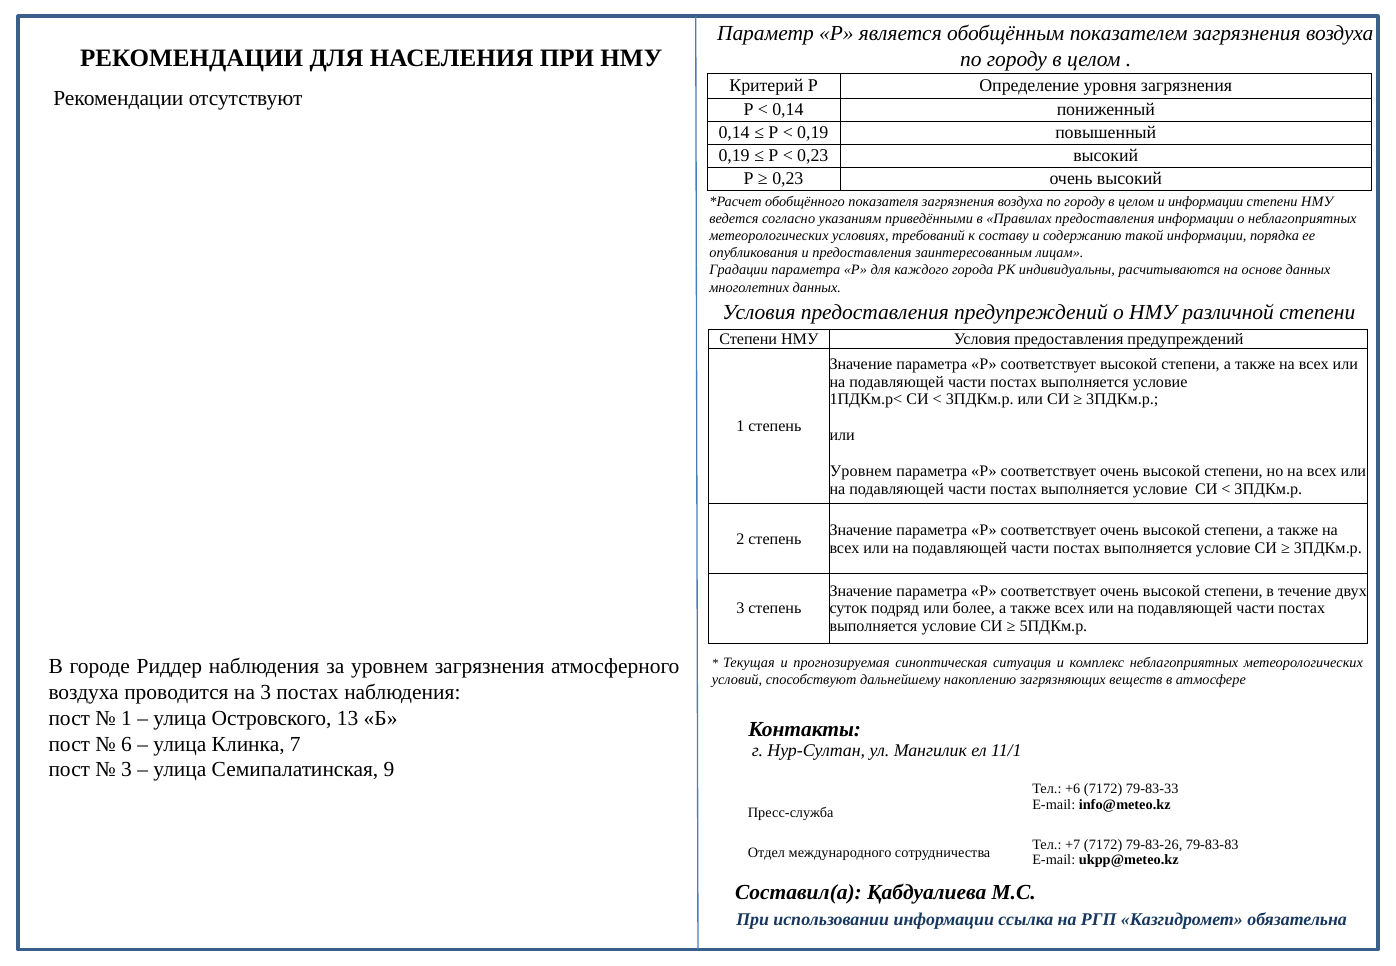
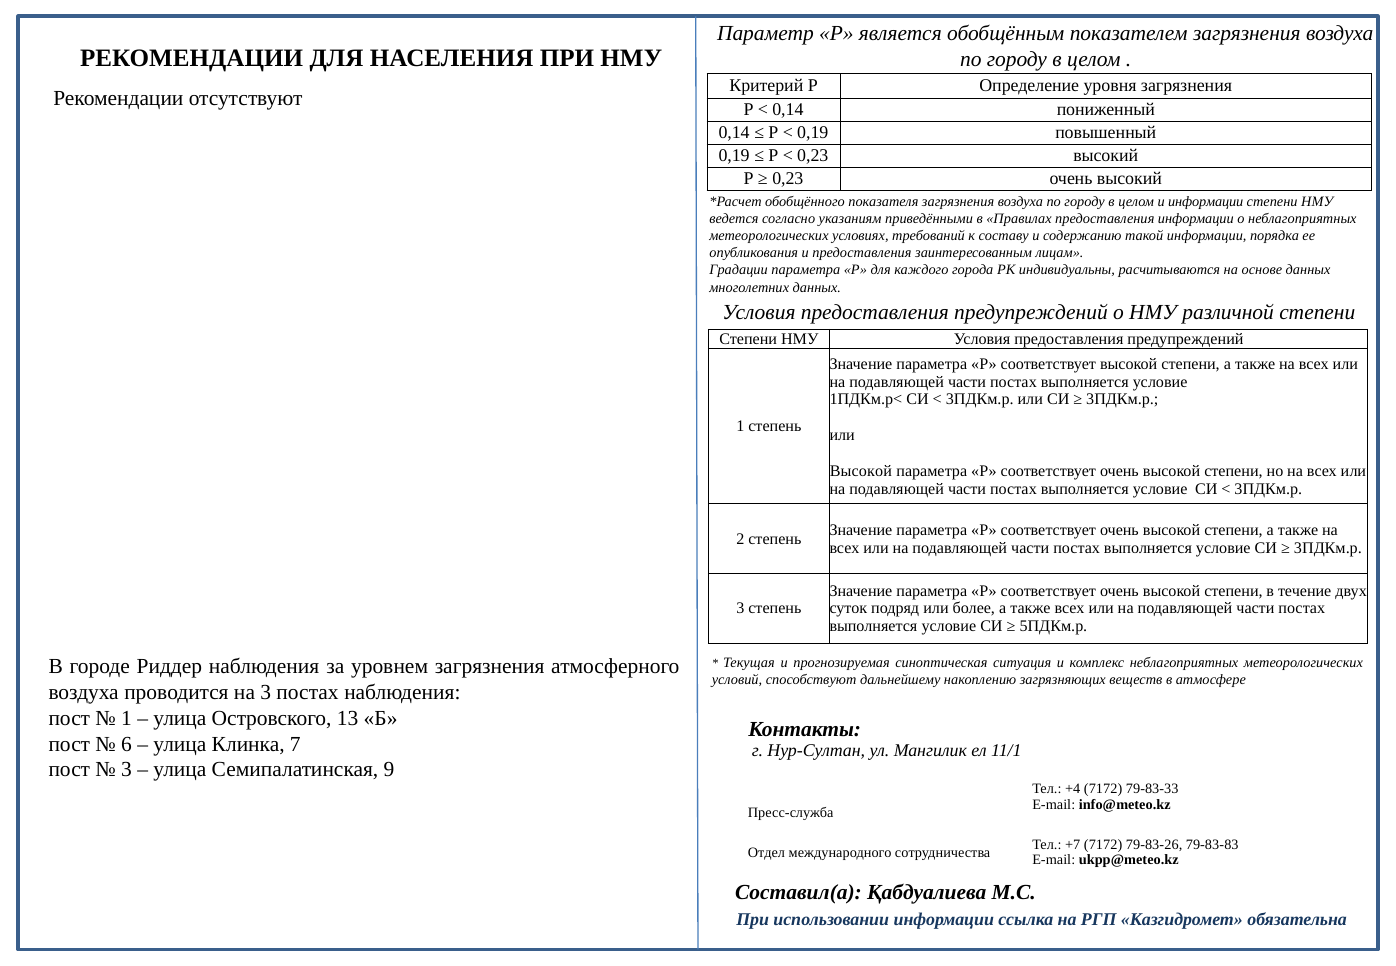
Уровнем: Уровнем -> Высокой (861, 471)
+6: +6 -> +4 (1073, 789)
